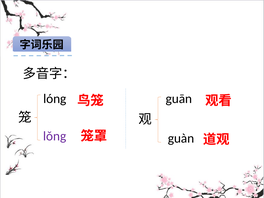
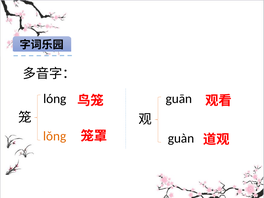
lǒng colour: purple -> orange (55, 136)
